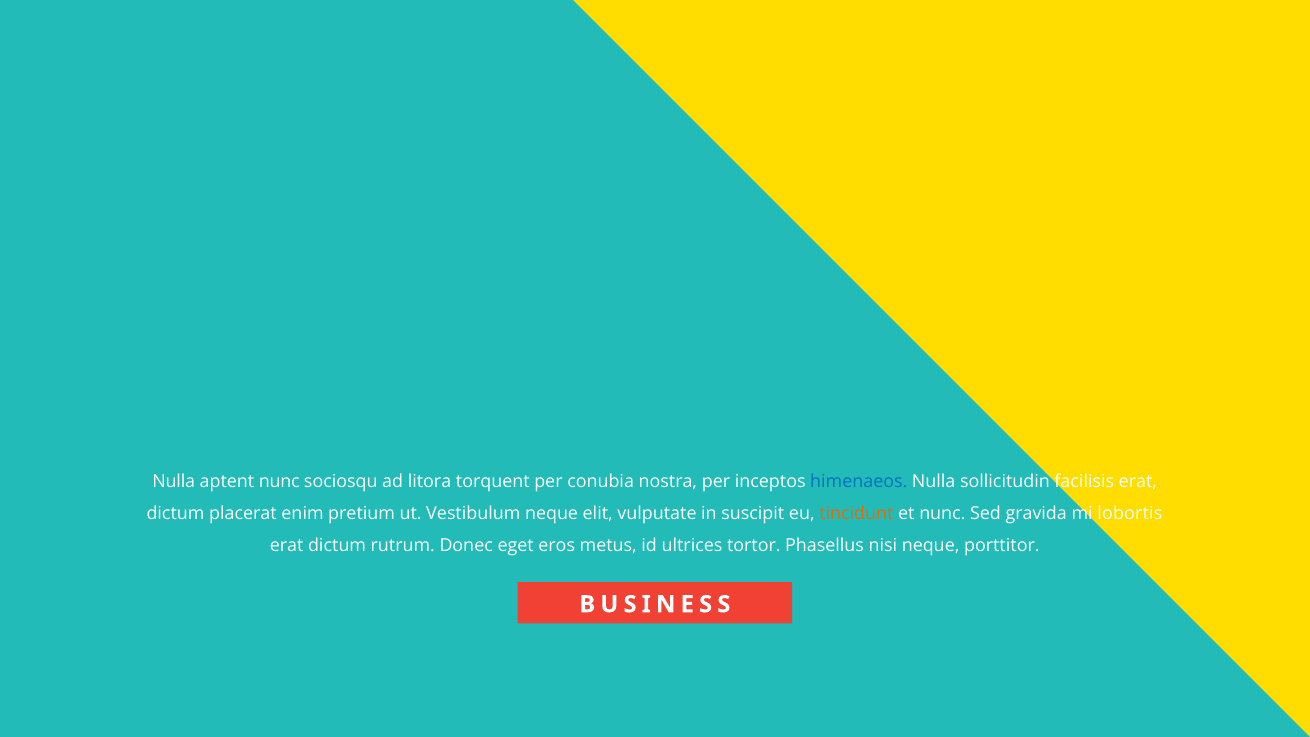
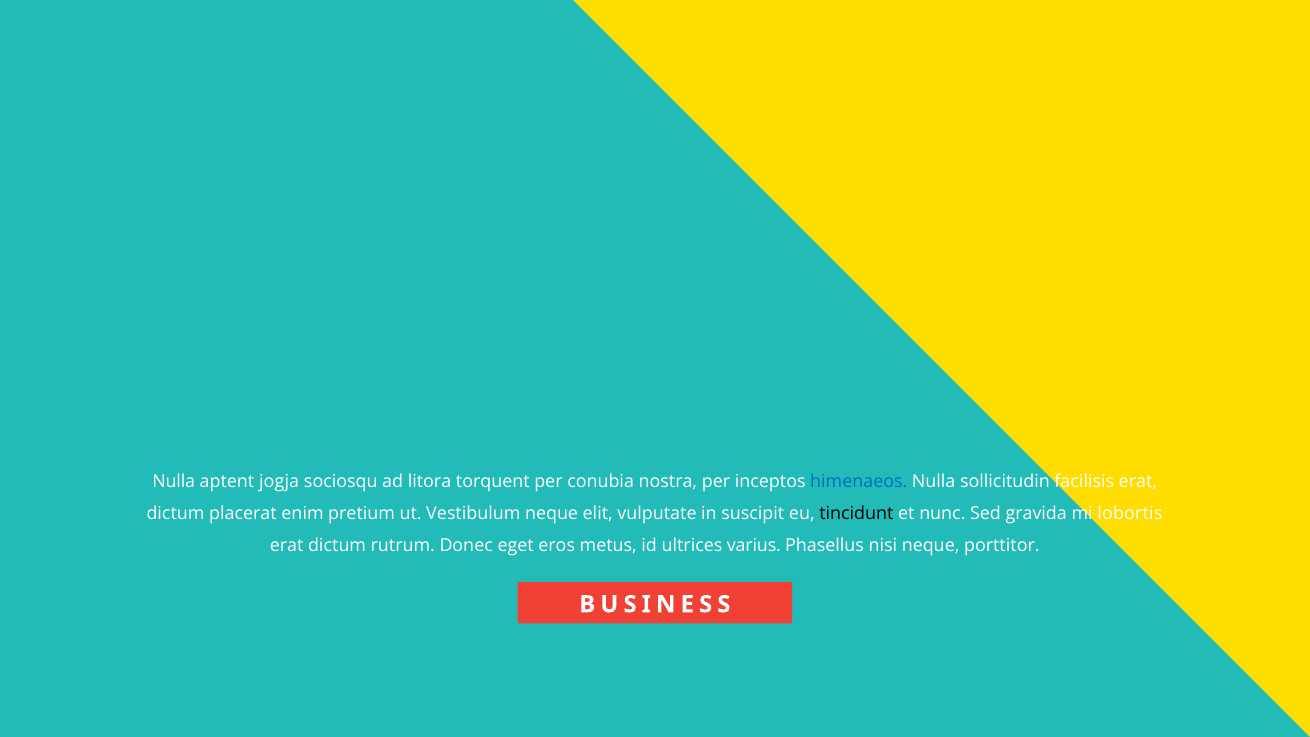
aptent nunc: nunc -> jogja (279, 481)
tincidunt colour: orange -> black (856, 514)
tortor: tortor -> varius (754, 546)
